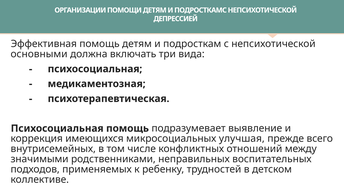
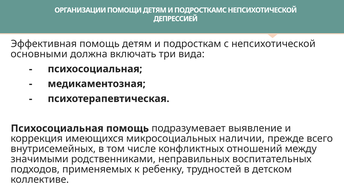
улучшая: улучшая -> наличии (242, 139)
